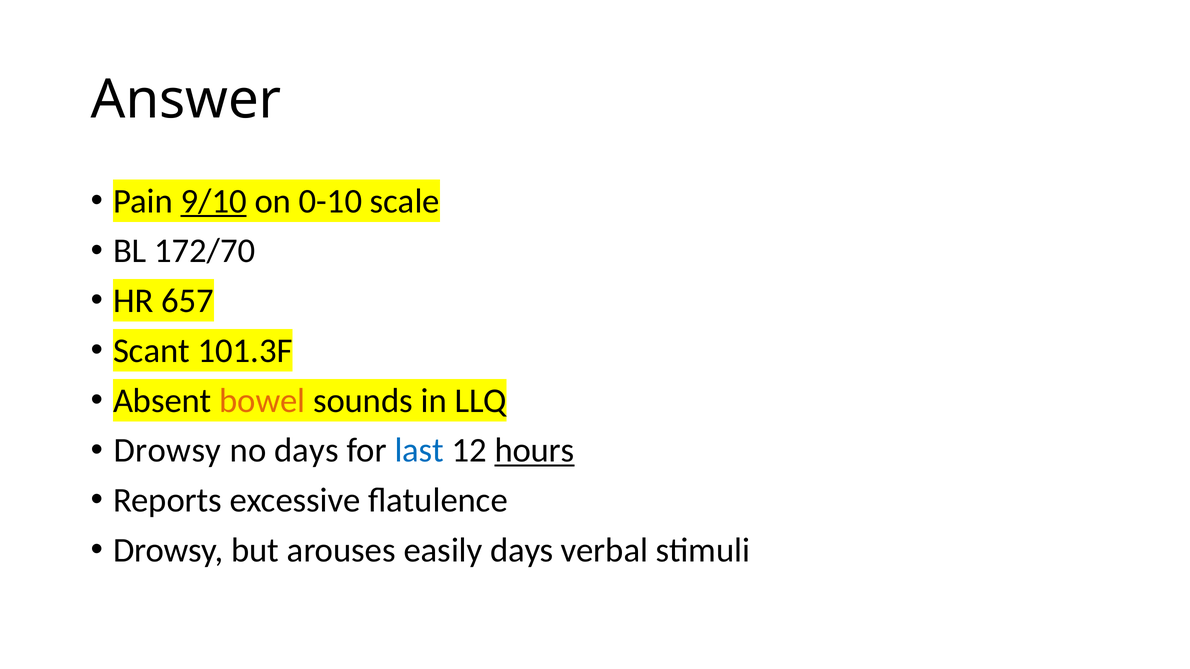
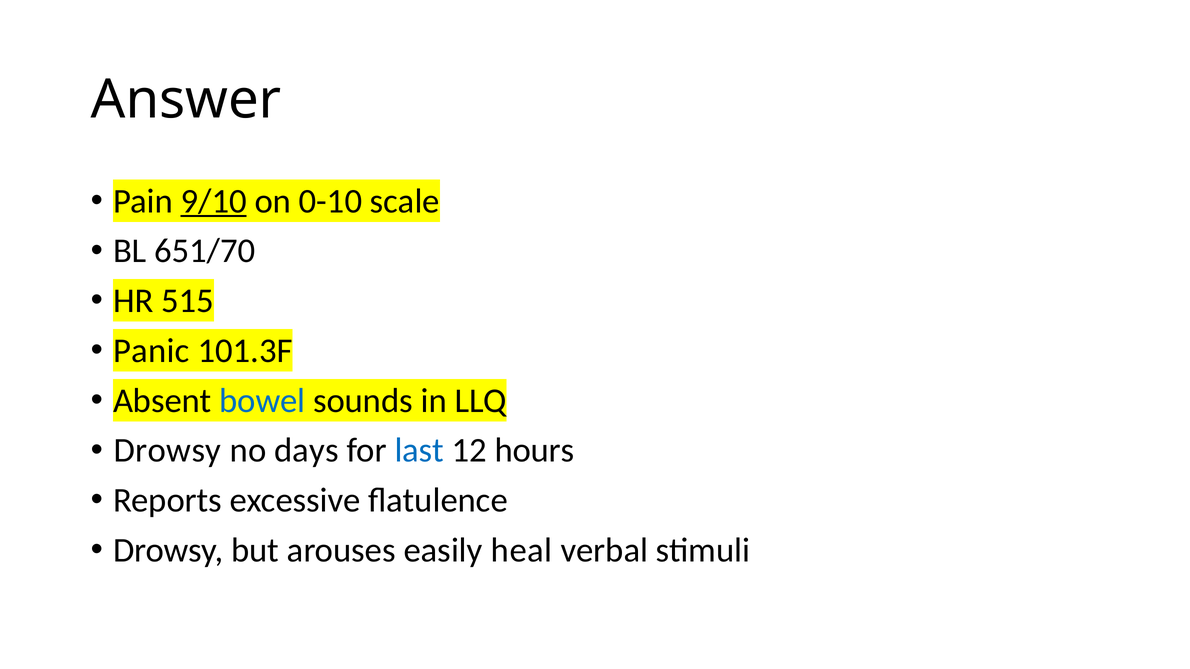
172/70: 172/70 -> 651/70 (205, 251)
657: 657 -> 515 (188, 301)
Scant: Scant -> Panic (151, 351)
bowel colour: orange -> blue (262, 401)
hours underline: present -> none (535, 451)
easily days: days -> heal (522, 550)
